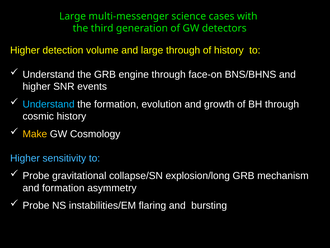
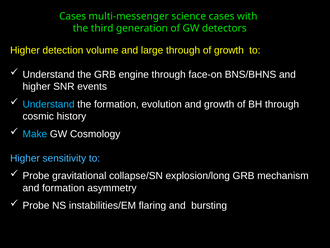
Large: Large -> Cases (73, 16)
of history: history -> growth (229, 50)
Make colour: yellow -> light blue (35, 134)
